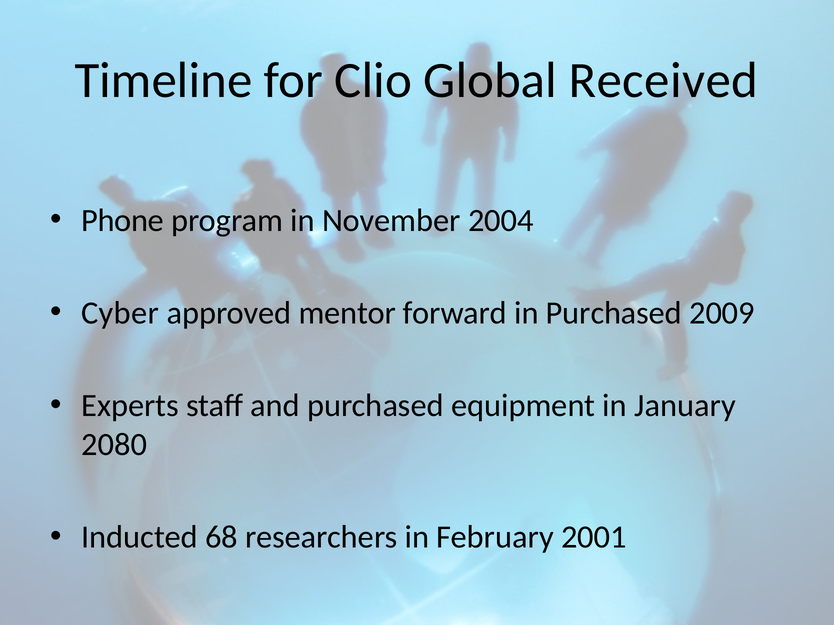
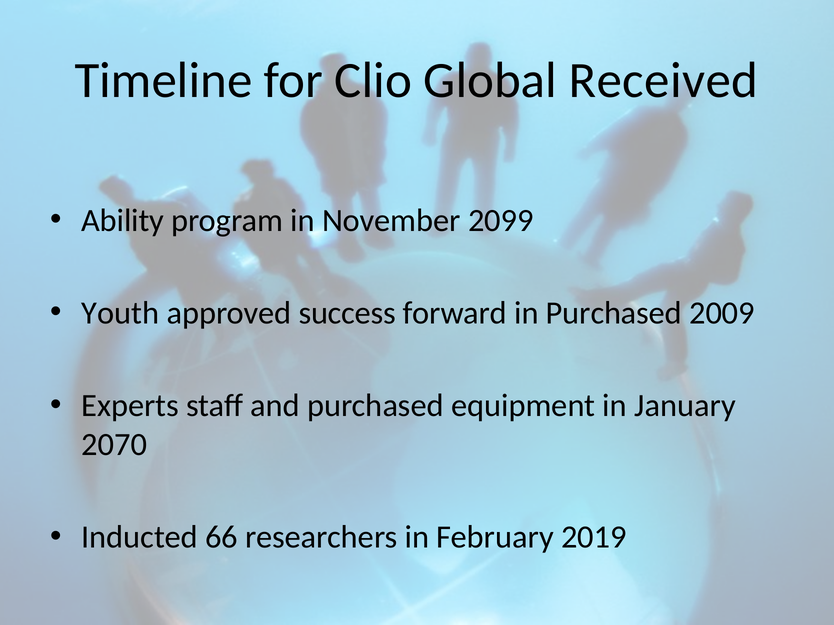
Phone: Phone -> Ability (123, 221)
2004: 2004 -> 2099 (501, 221)
Cyber: Cyber -> Youth (120, 313)
mentor: mentor -> success (347, 313)
2080: 2080 -> 2070 (114, 445)
68: 68 -> 66 (221, 538)
2001: 2001 -> 2019 (594, 538)
